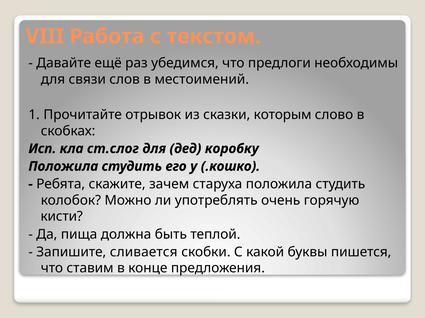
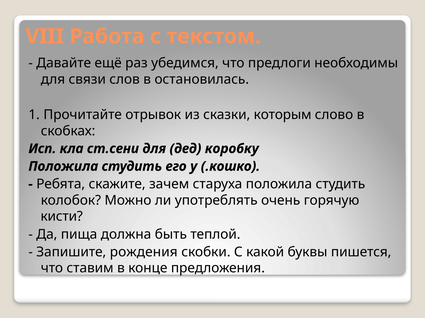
местоимений: местоимений -> остановилась (202, 79)
ст.слог: ст.слог -> ст.сени (113, 149)
сливается: сливается -> рождения (144, 253)
